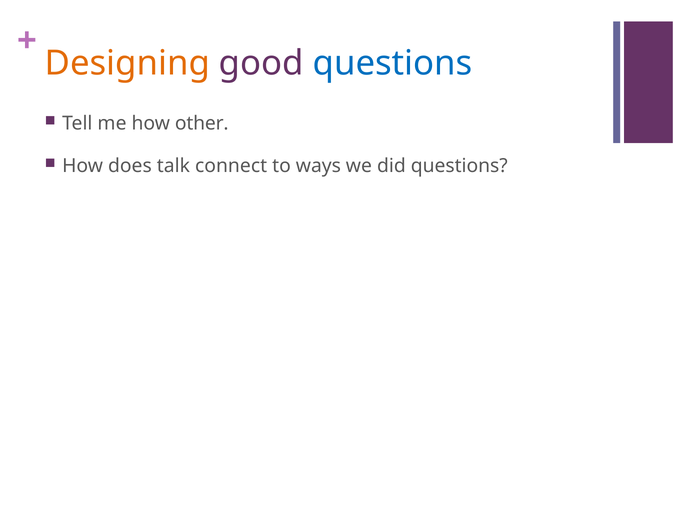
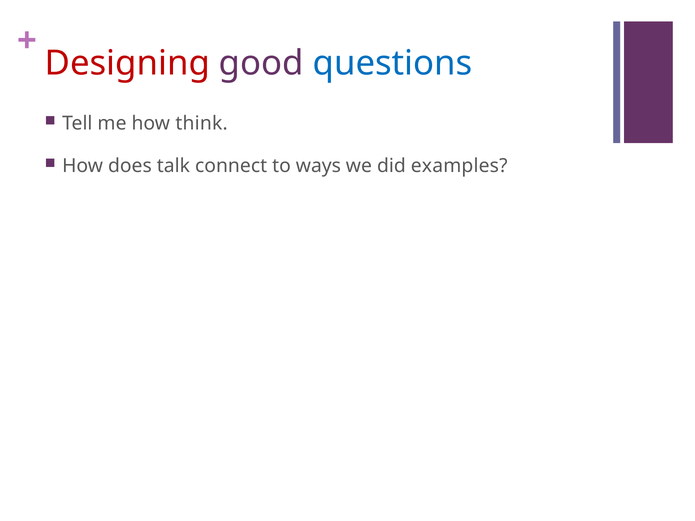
Designing colour: orange -> red (127, 64)
other: other -> think (202, 124)
did questions: questions -> examples (459, 166)
